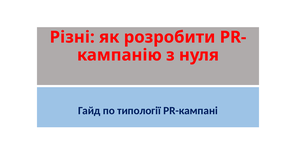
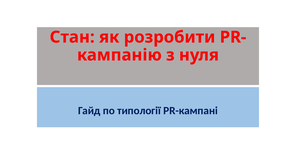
Різні: Різні -> Стан (72, 37)
